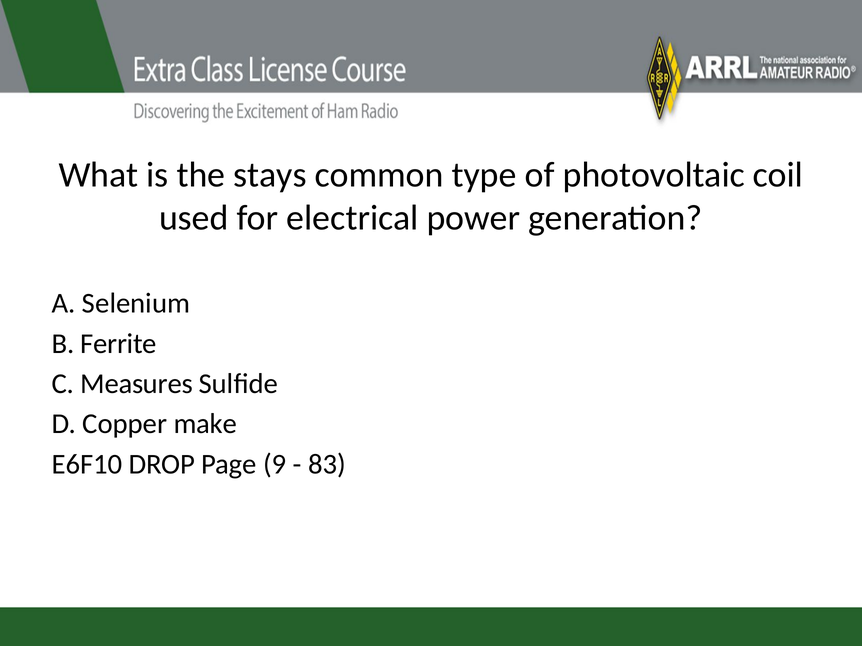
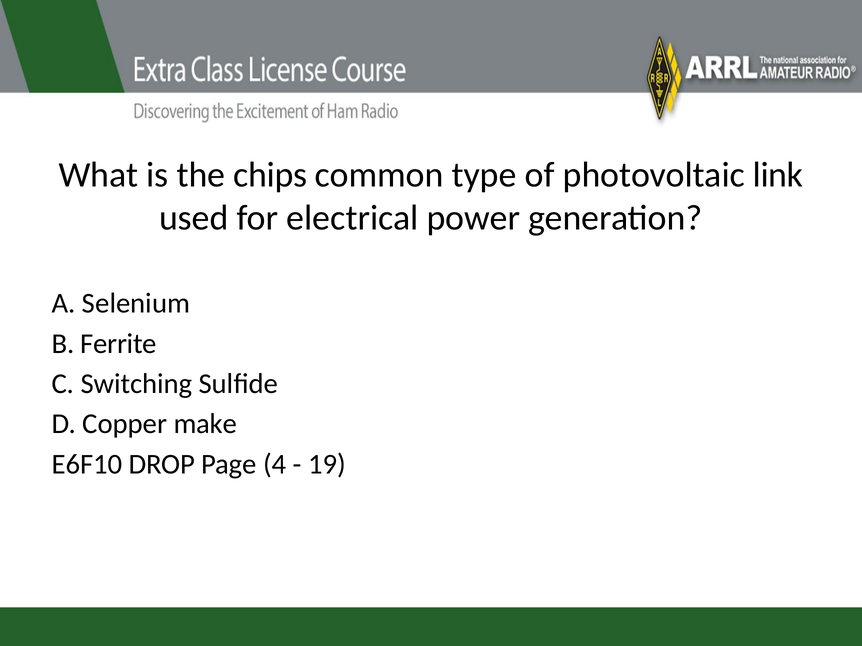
stays: stays -> chips (270, 175)
coil: coil -> link (778, 175)
Measures: Measures -> Switching (136, 384)
9: 9 -> 4 (275, 465)
83: 83 -> 19 (327, 465)
